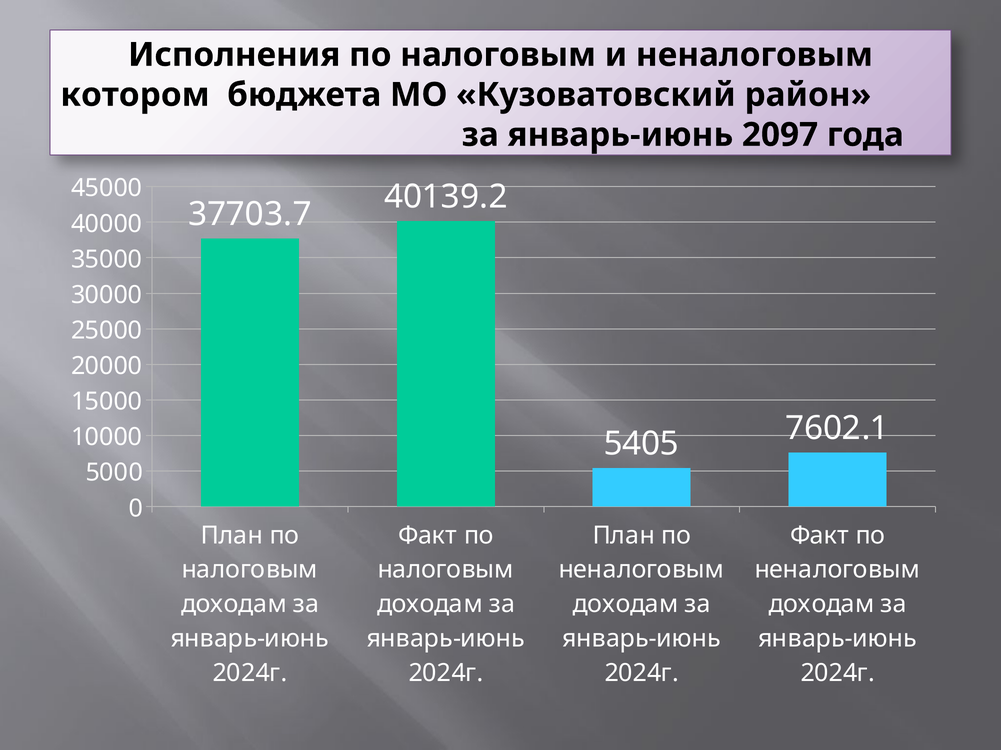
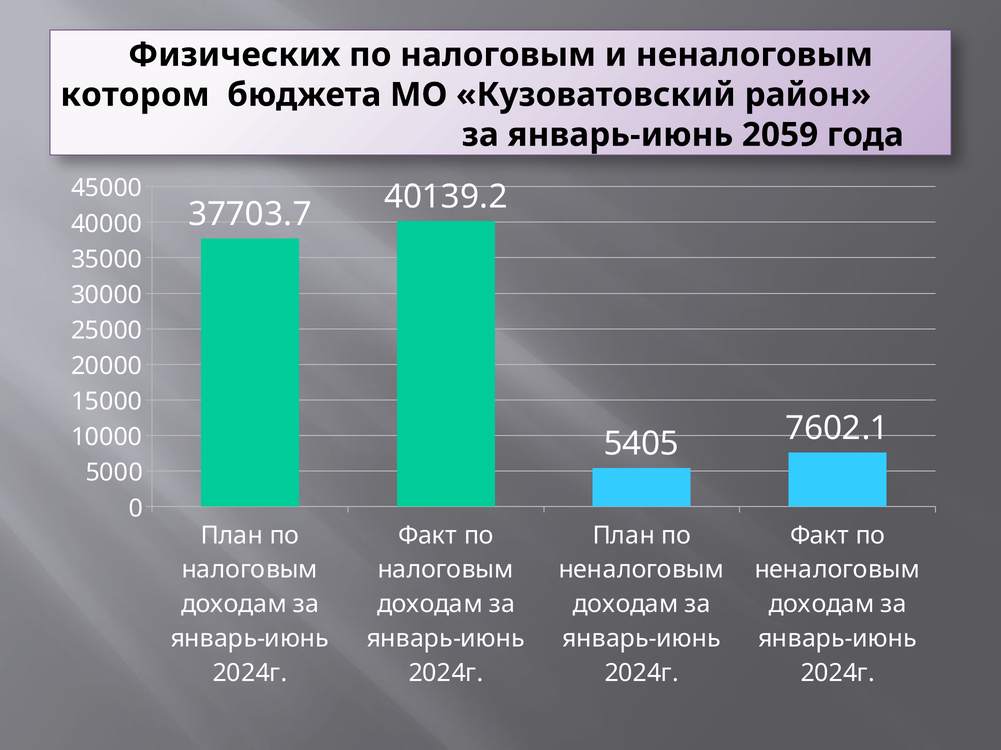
Исполнения: Исполнения -> Физических (234, 55)
2097: 2097 -> 2059 (780, 135)
